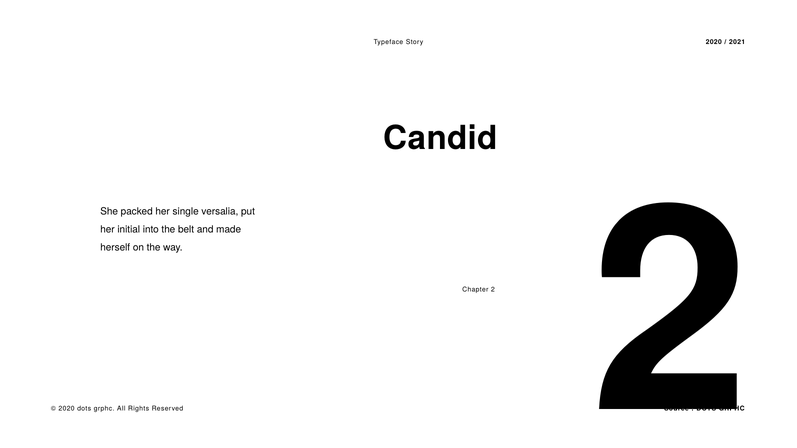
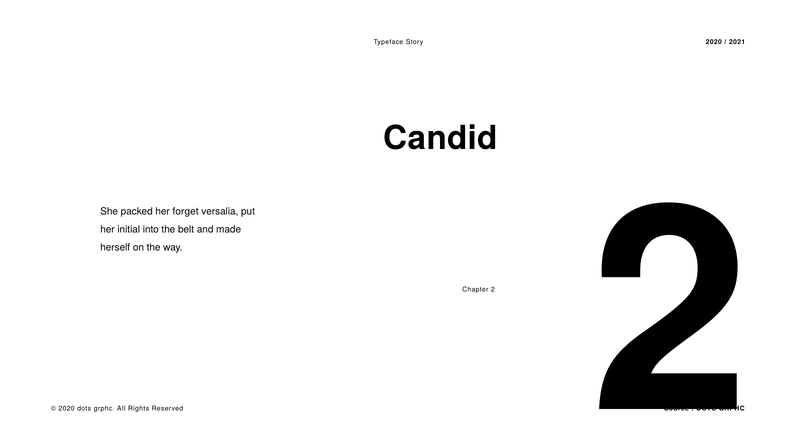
single: single -> forget (186, 212)
